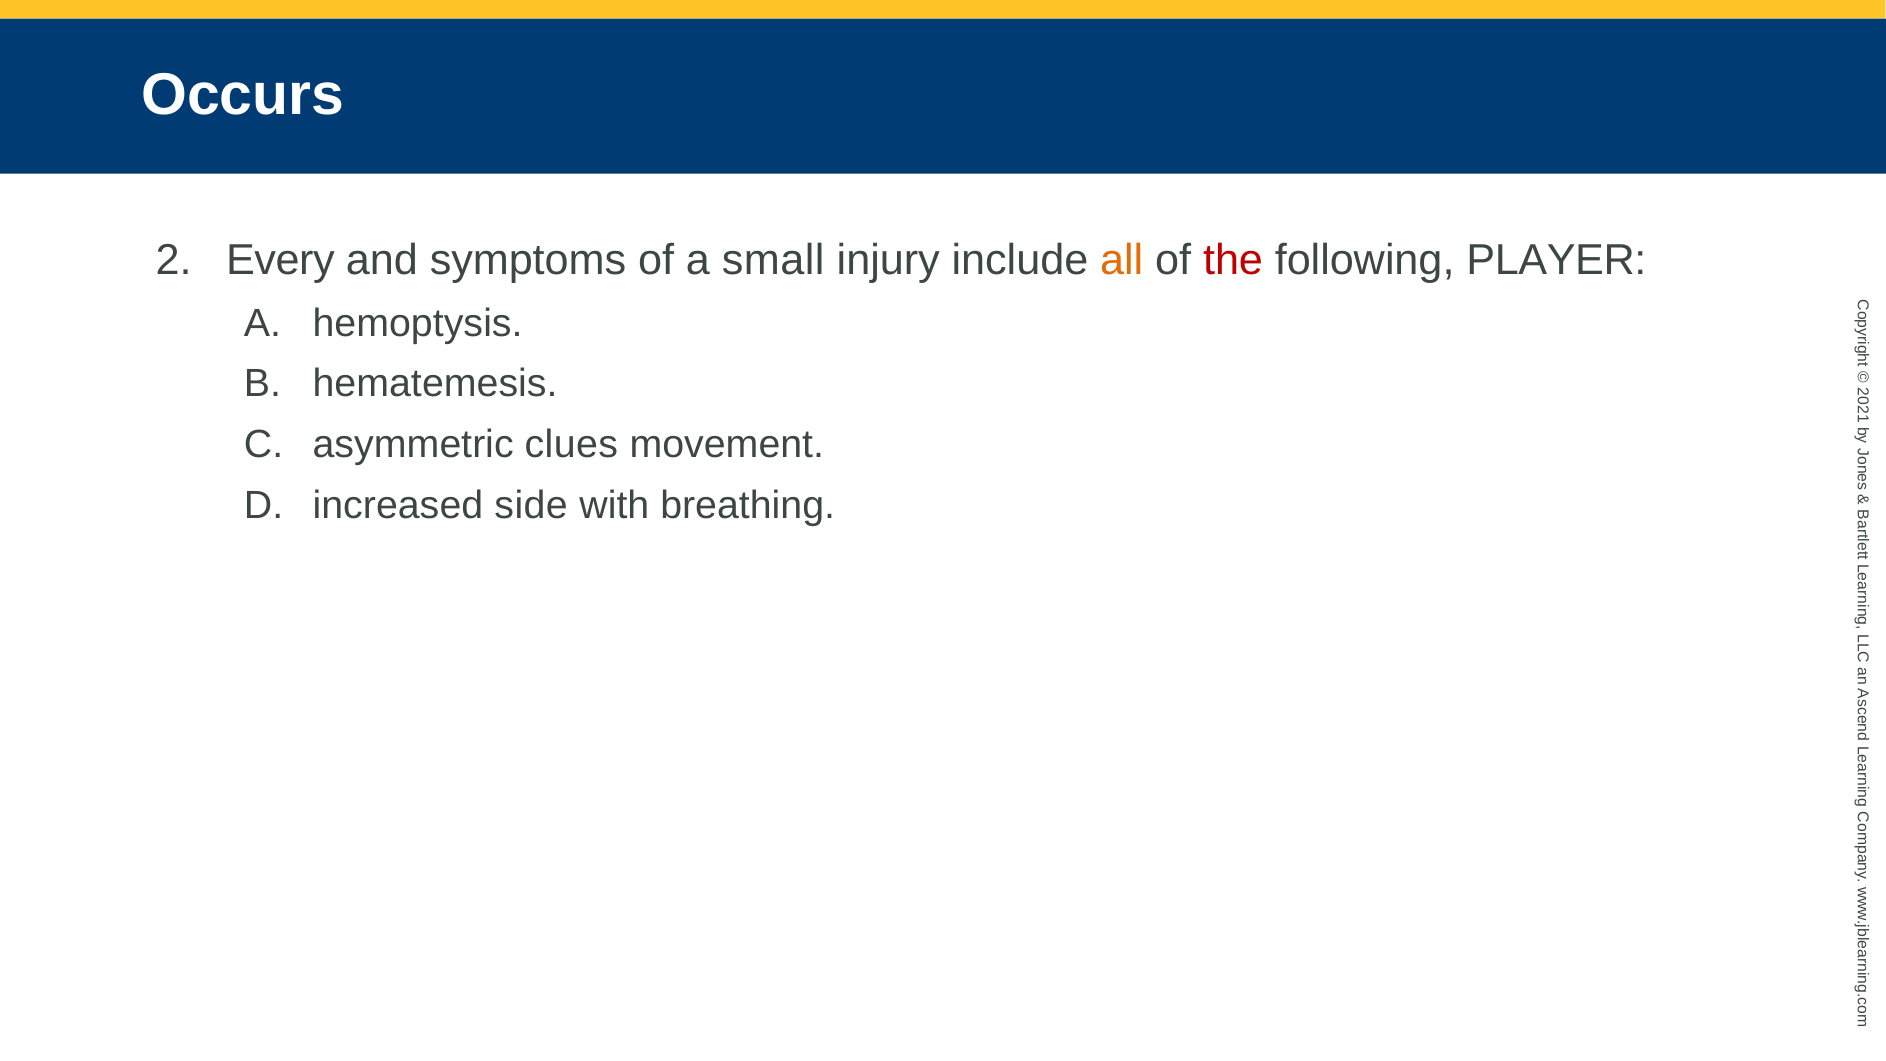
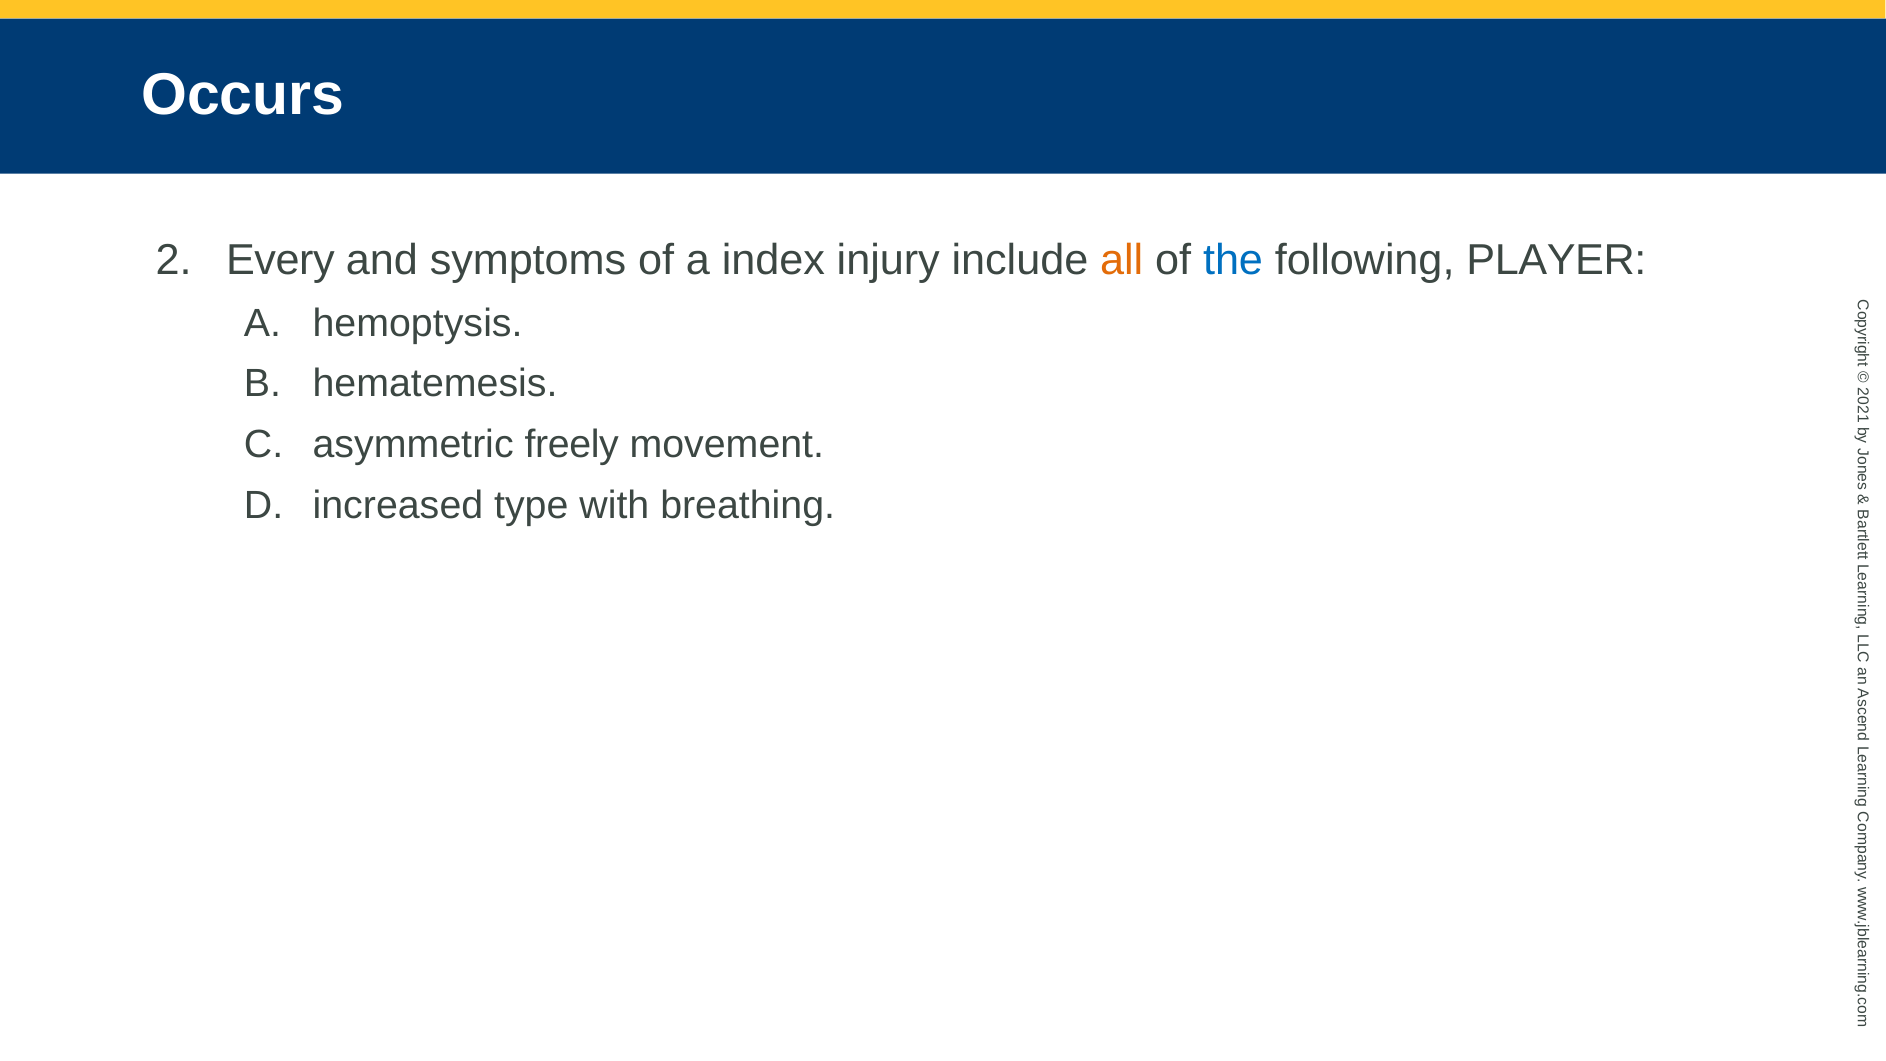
small: small -> index (773, 260)
the colour: red -> blue (1233, 260)
clues: clues -> freely (572, 445)
side: side -> type (531, 506)
